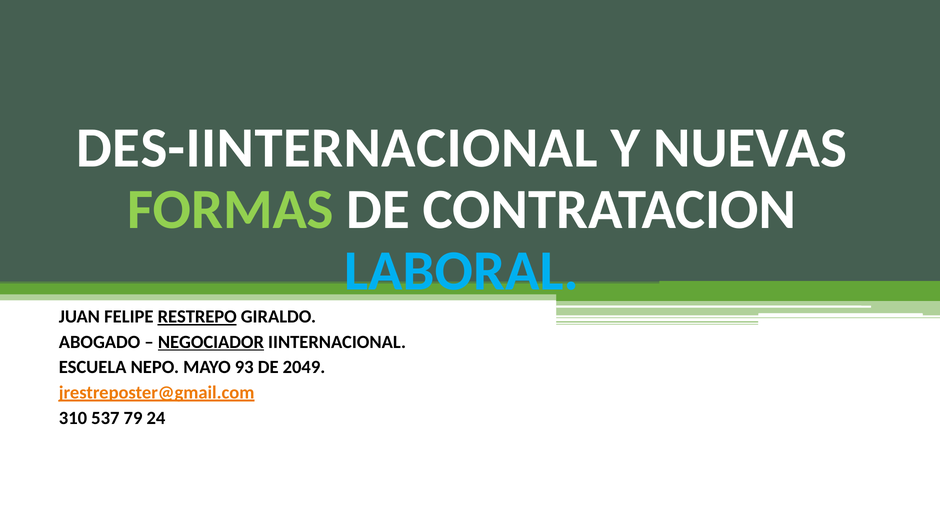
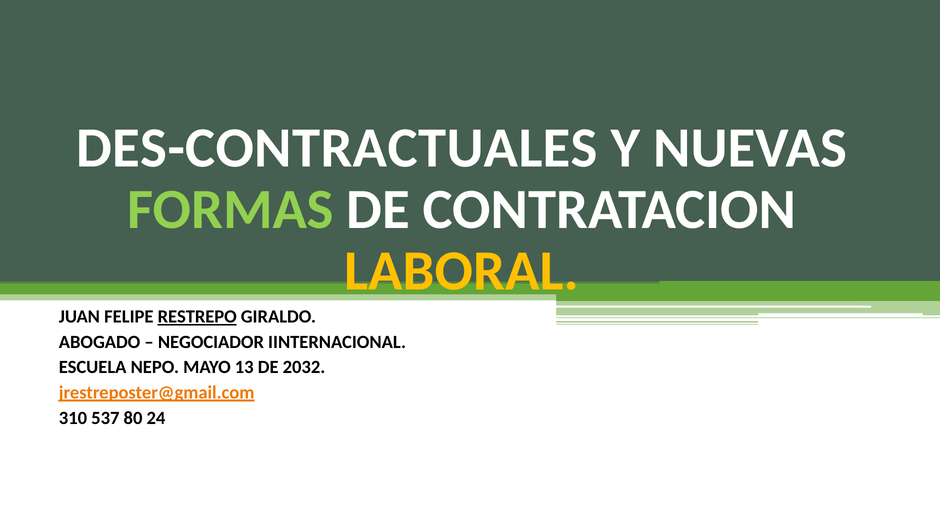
DES-IINTERNACIONAL: DES-IINTERNACIONAL -> DES-CONTRACTUALES (337, 148)
LABORAL colour: light blue -> yellow (462, 271)
NEGOCIADOR underline: present -> none (211, 342)
93: 93 -> 13 (244, 367)
2049: 2049 -> 2032 (304, 367)
79: 79 -> 80 (133, 418)
